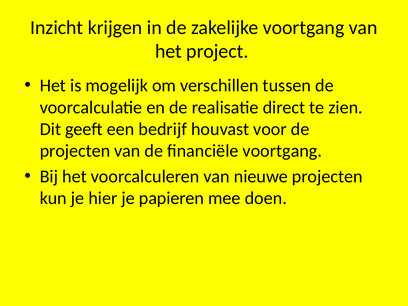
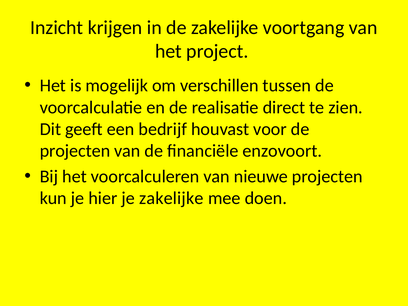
financiële voortgang: voortgang -> enzovoort (282, 151)
je papieren: papieren -> zakelijke (171, 198)
